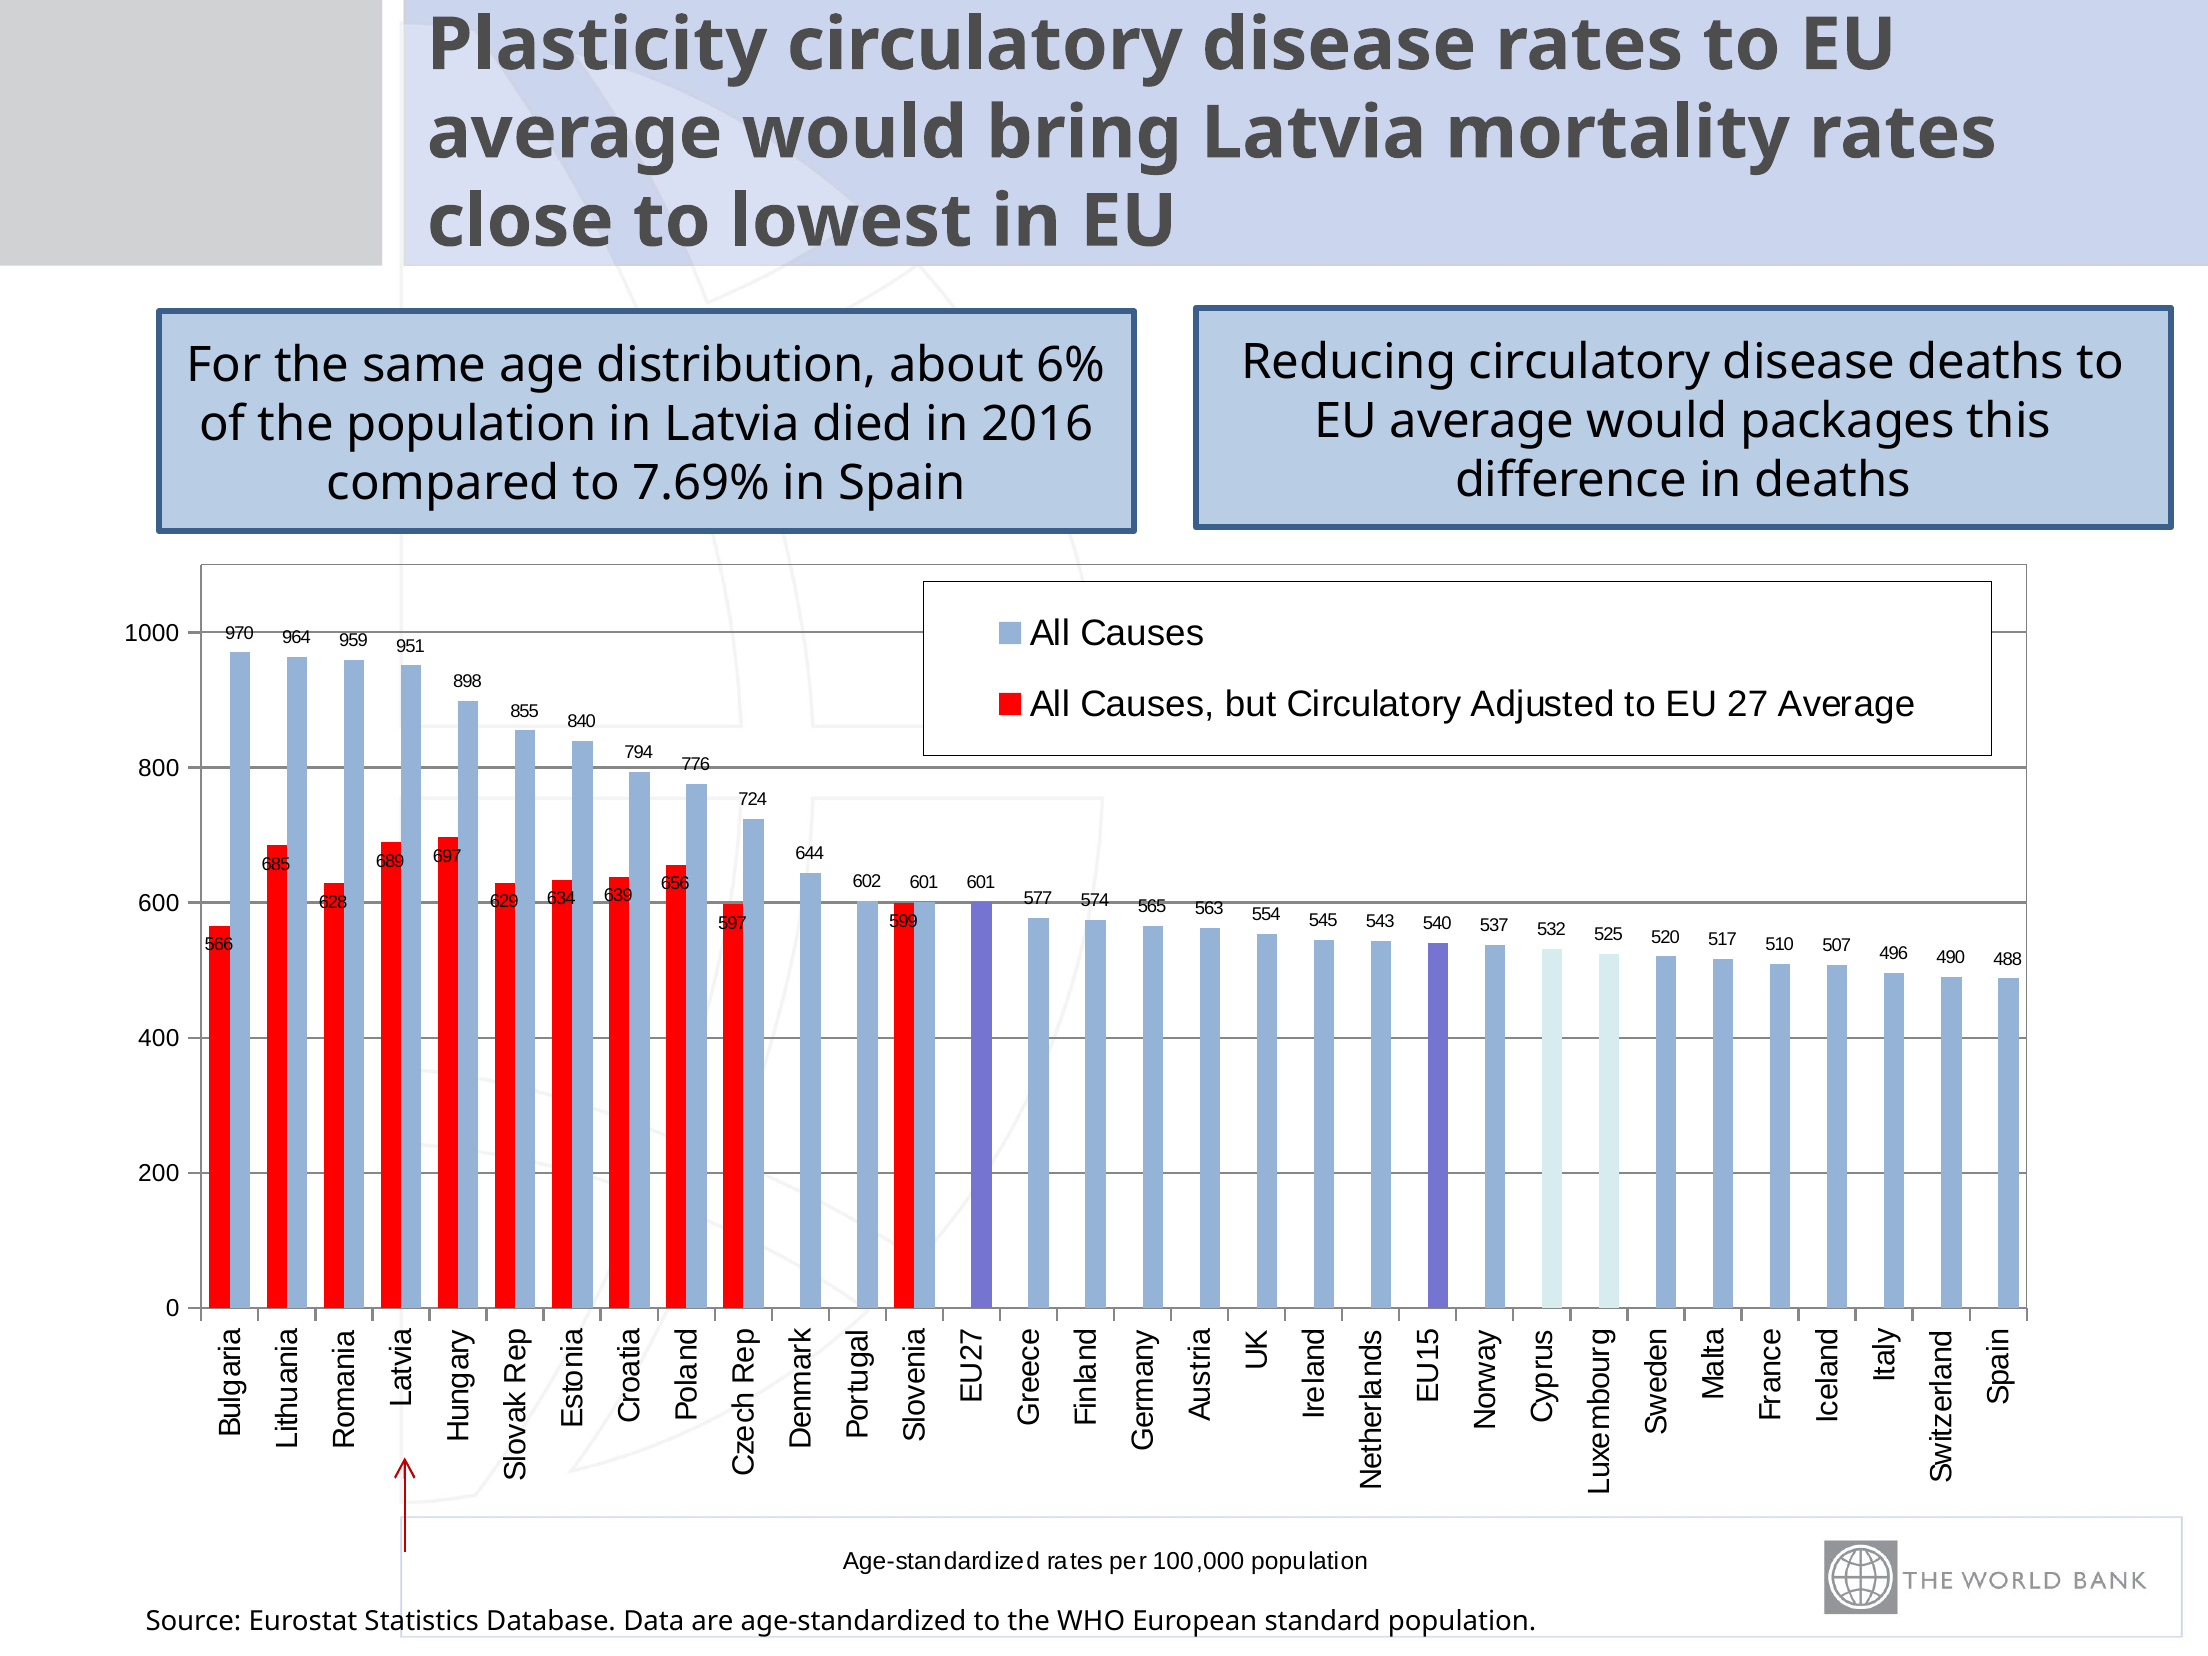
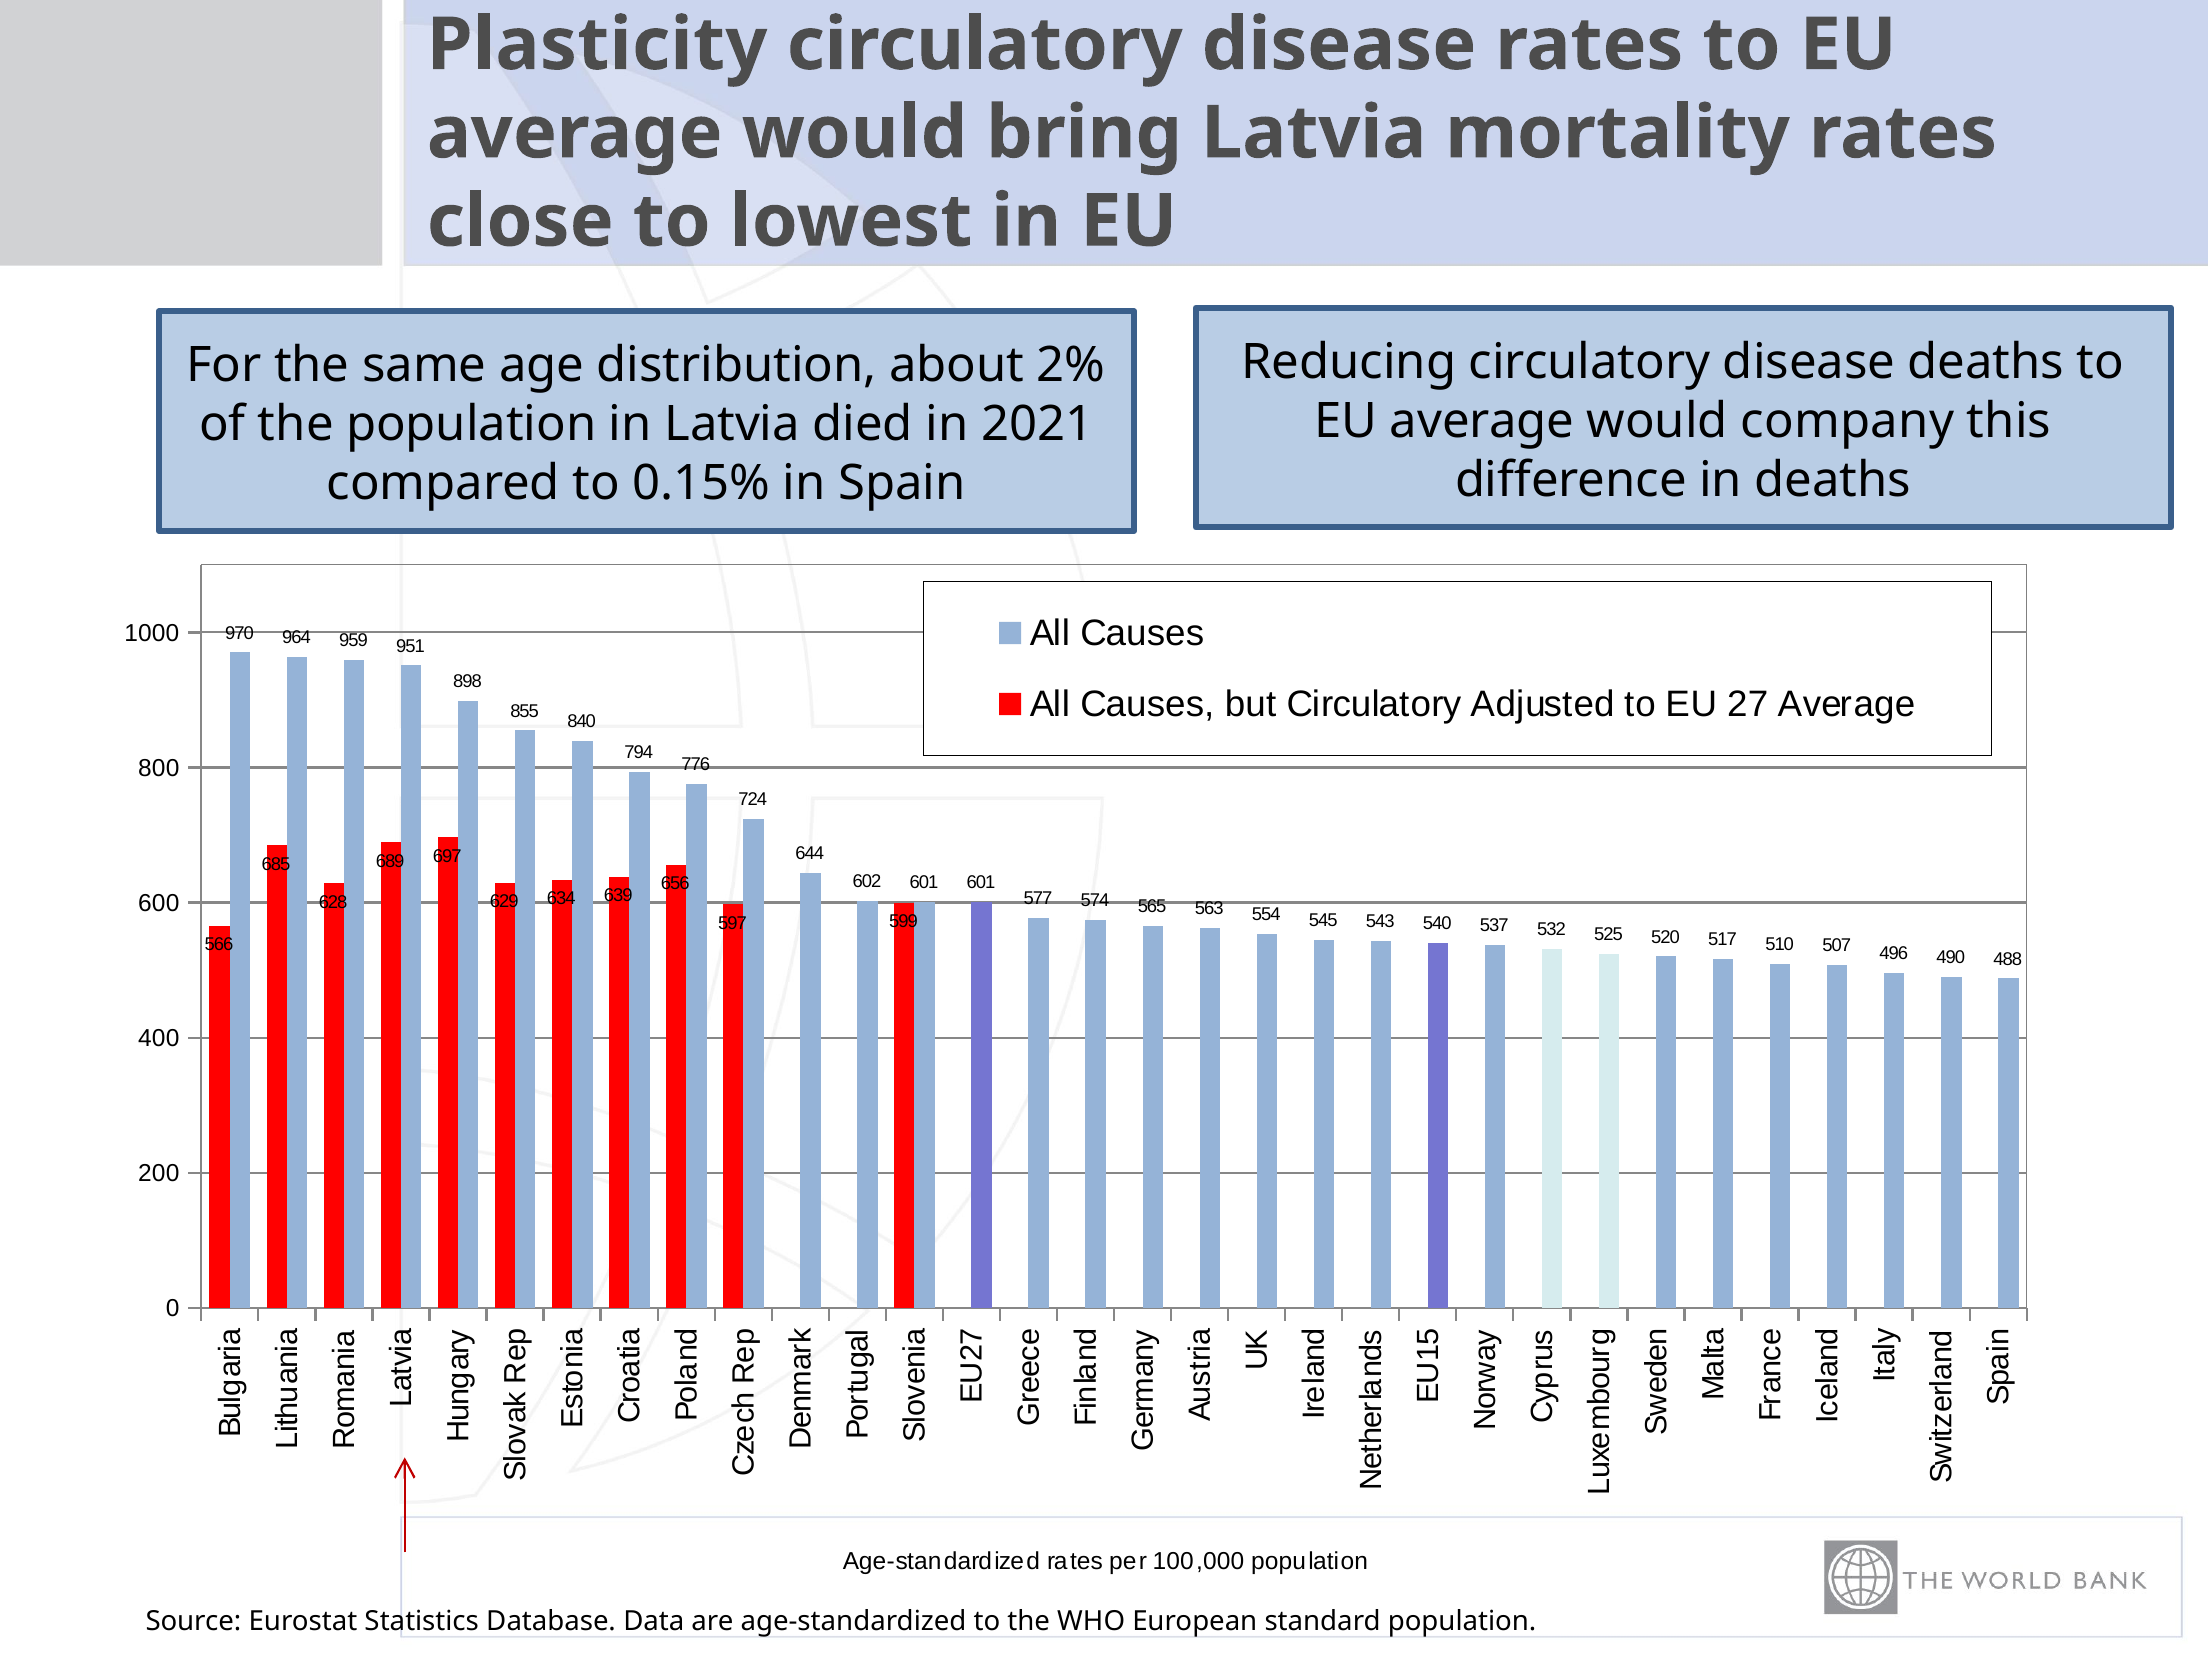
6%: 6% -> 2% (1071, 366)
packages: packages -> company (1847, 421)
2016: 2016 -> 2021 (1037, 425)
7.69%: 7.69% -> 0.15% (701, 483)
